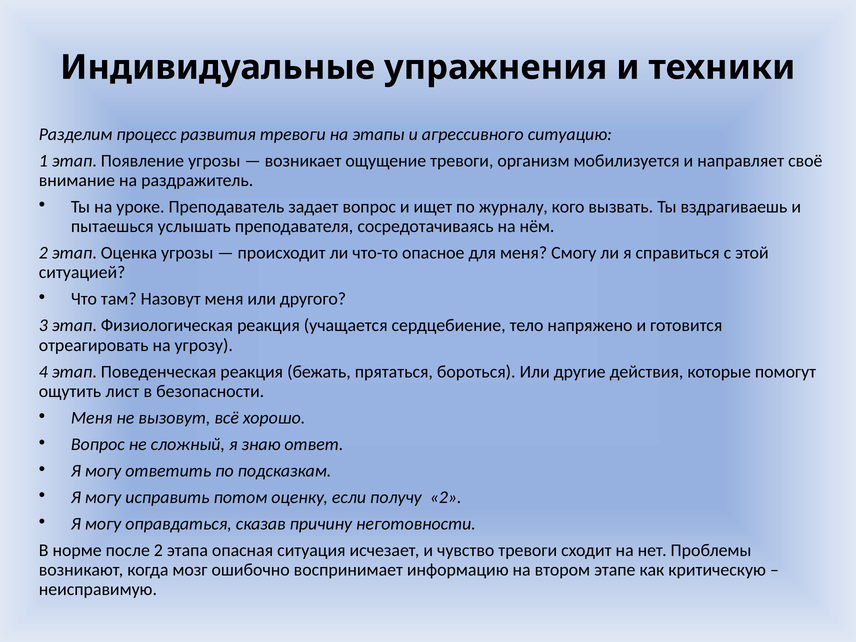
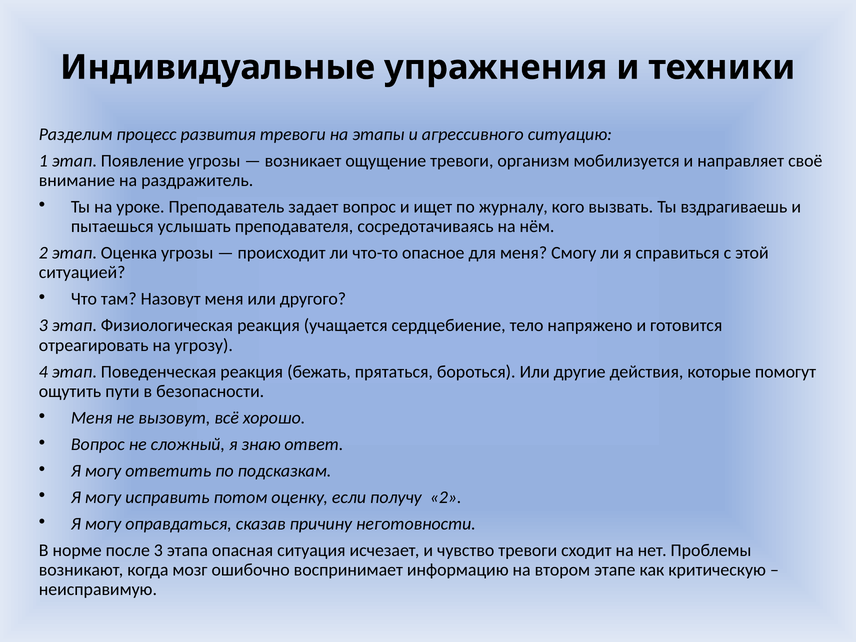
лист: лист -> пути (122, 391)
после 2: 2 -> 3 (158, 550)
